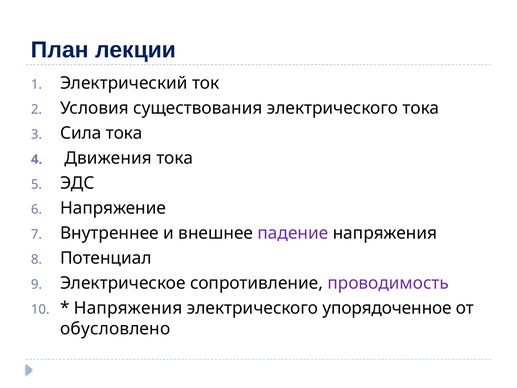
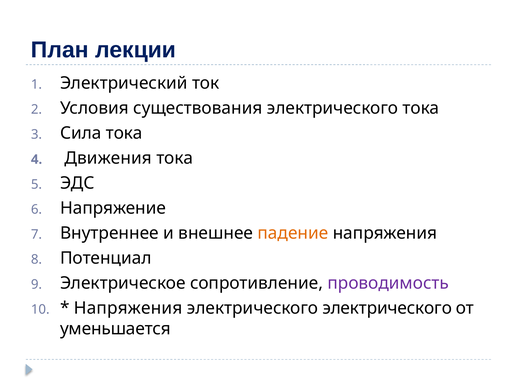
падение colour: purple -> orange (293, 233)
электрического упорядоченное: упорядоченное -> электрического (387, 308)
обусловлено: обусловлено -> уменьшается (115, 329)
